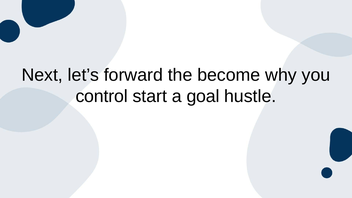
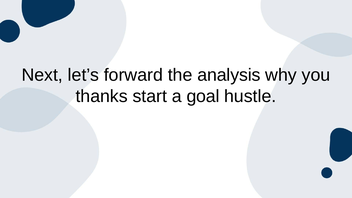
become: become -> analysis (229, 75)
control: control -> thanks (102, 96)
